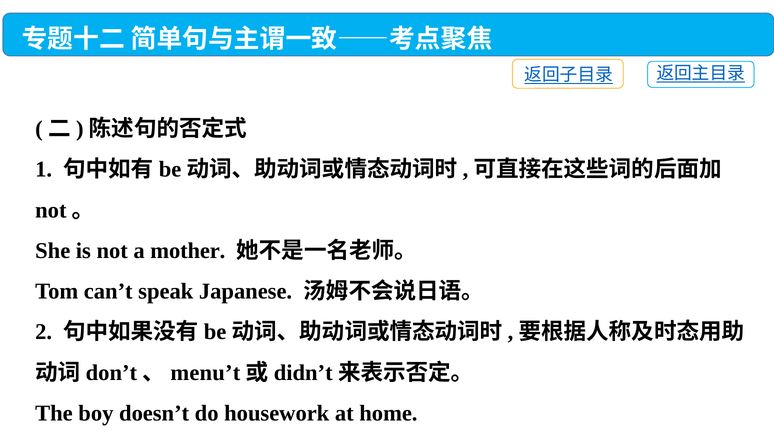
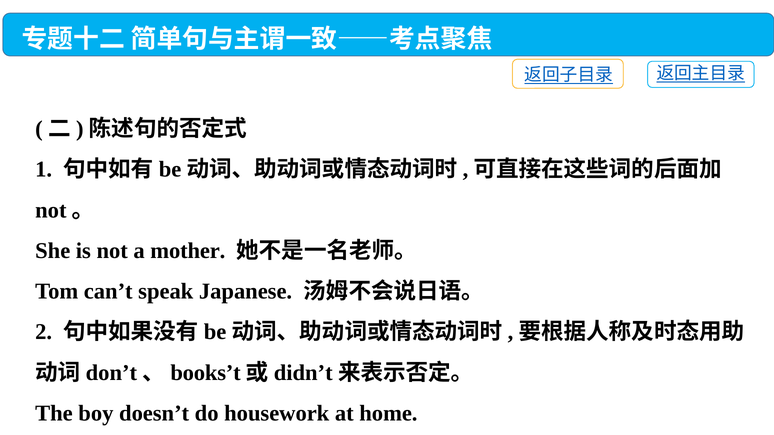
menu’t: menu’t -> books’t (206, 373)
